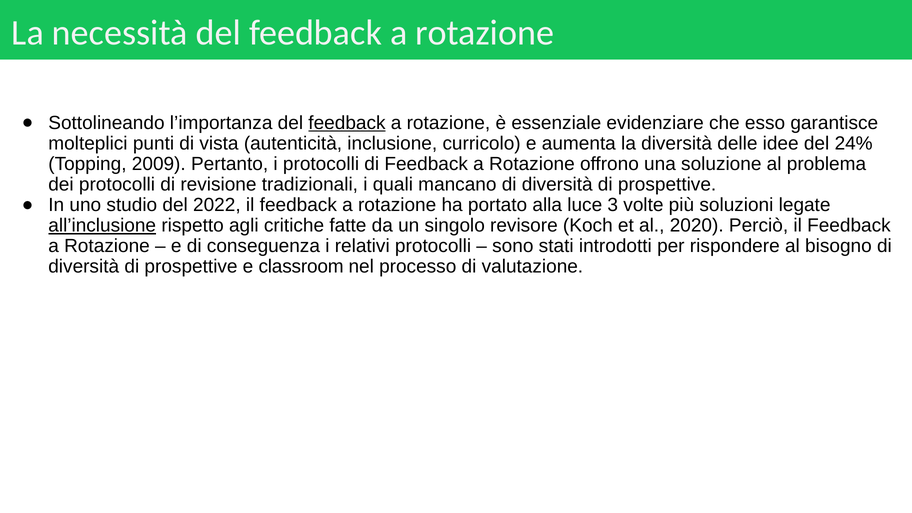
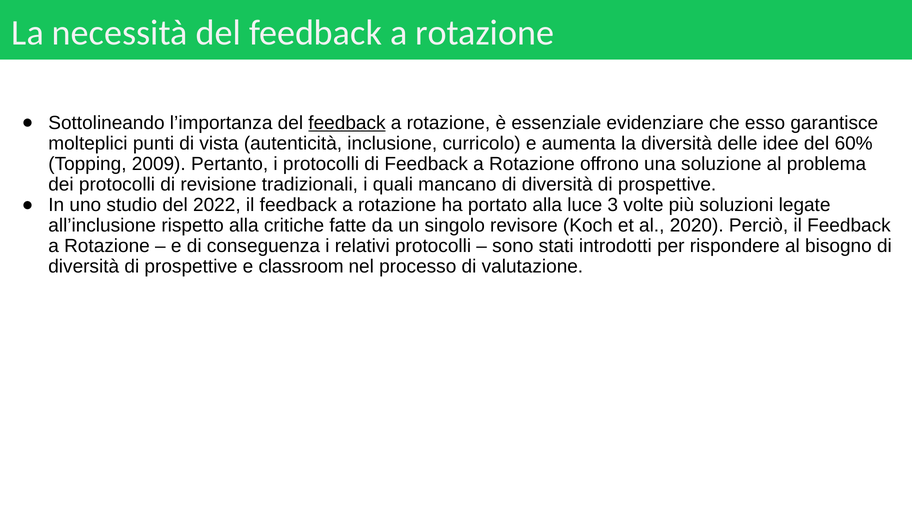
24%: 24% -> 60% (854, 144)
all’inclusione underline: present -> none (102, 226)
rispetto agli: agli -> alla (244, 226)
